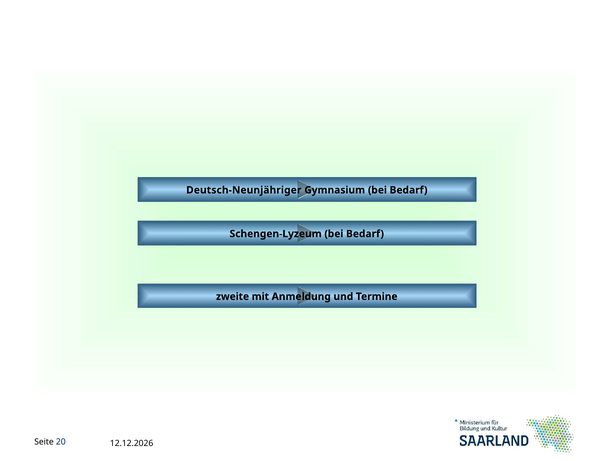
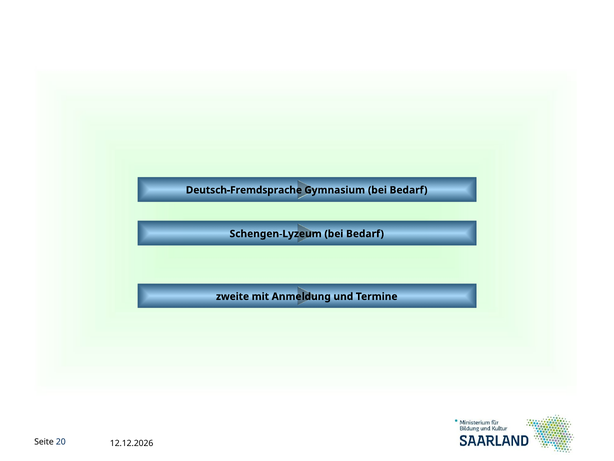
Deutsch-Neunjähriger: Deutsch-Neunjähriger -> Deutsch-Fremdsprache (244, 190)
